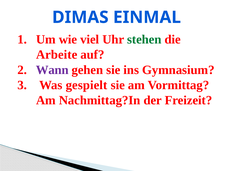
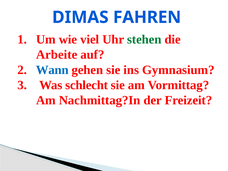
EINMAL: EINMAL -> FAHREN (147, 17)
Wann colour: purple -> blue (52, 70)
gespielt: gespielt -> schlecht (87, 85)
